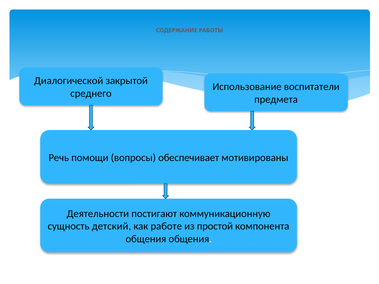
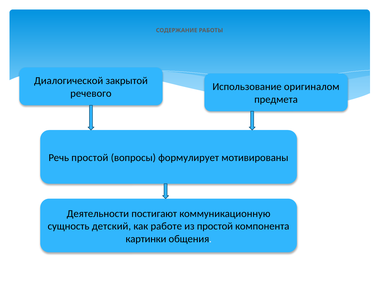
воспитатели: воспитатели -> оригиналом (312, 87)
среднего: среднего -> речевого (91, 93)
Речь помощи: помощи -> простой (90, 158)
обеспечивает: обеспечивает -> формулирует (189, 158)
общения: общения -> картинки (146, 239)
